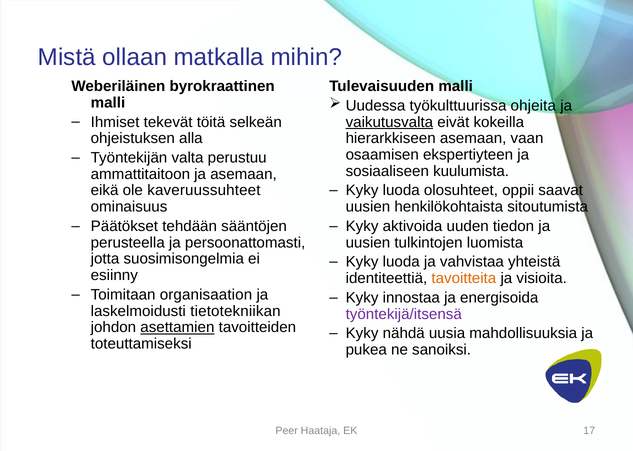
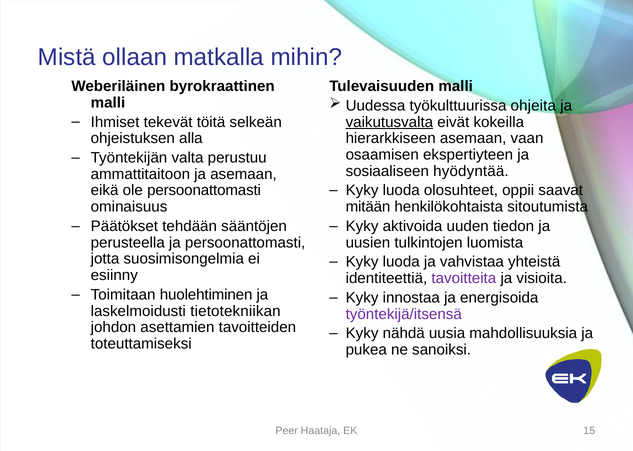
kuulumista: kuulumista -> hyödyntää (471, 171)
ole kaveruussuhteet: kaveruussuhteet -> persoonattomasti (204, 190)
uusien: uusien -> mitään (368, 207)
tavoitteita colour: orange -> purple (464, 278)
organisaation: organisaation -> huolehtiminen (206, 294)
asettamien underline: present -> none (177, 327)
17: 17 -> 15 (589, 430)
